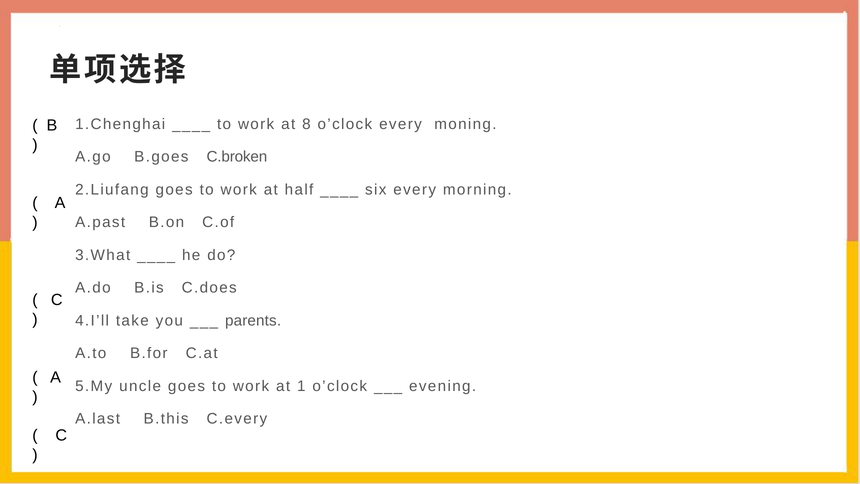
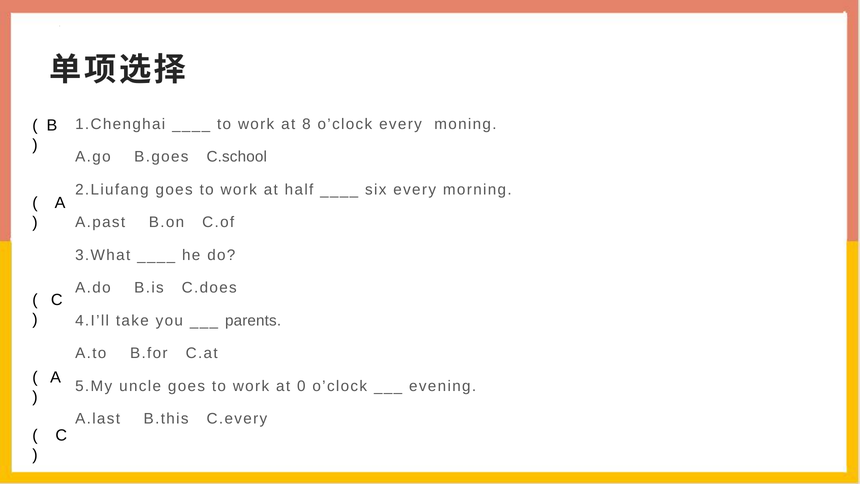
C.broken: C.broken -> C.school (237, 157)
1: 1 -> 0 (301, 386)
